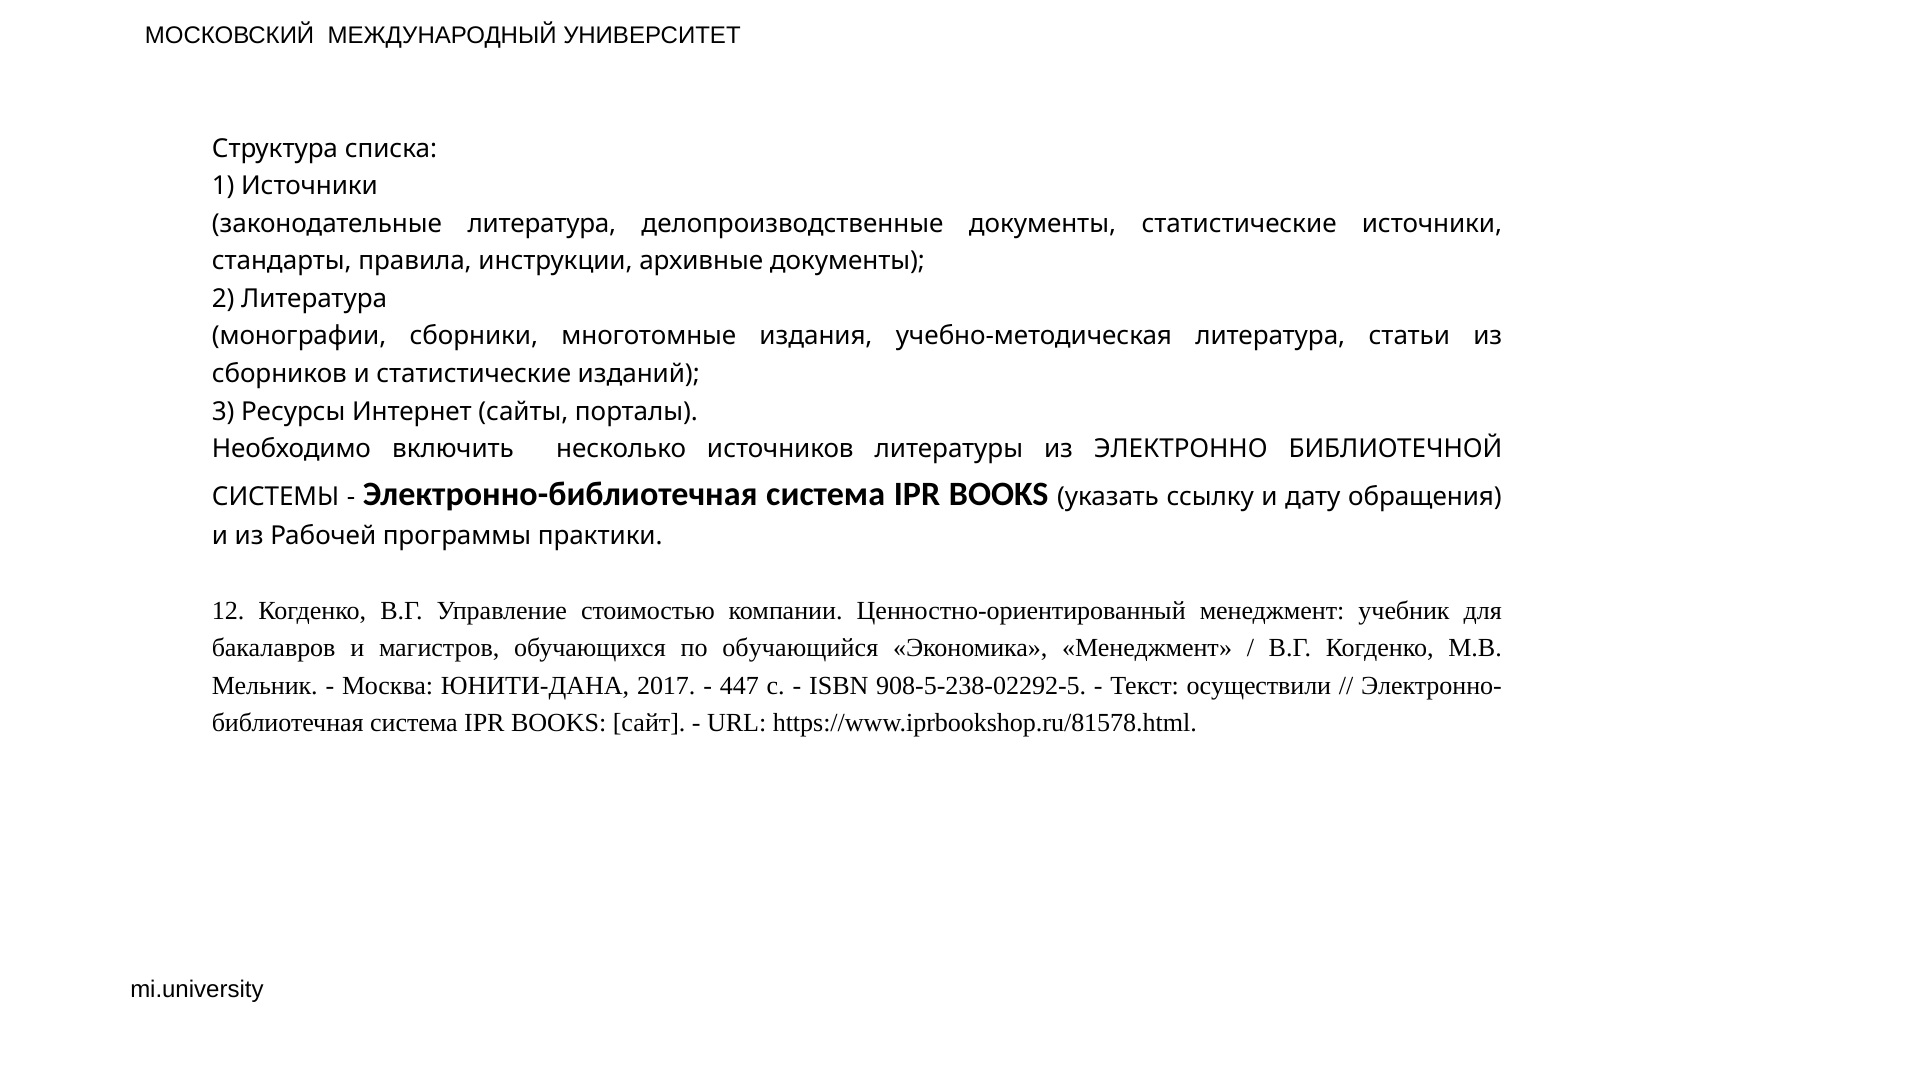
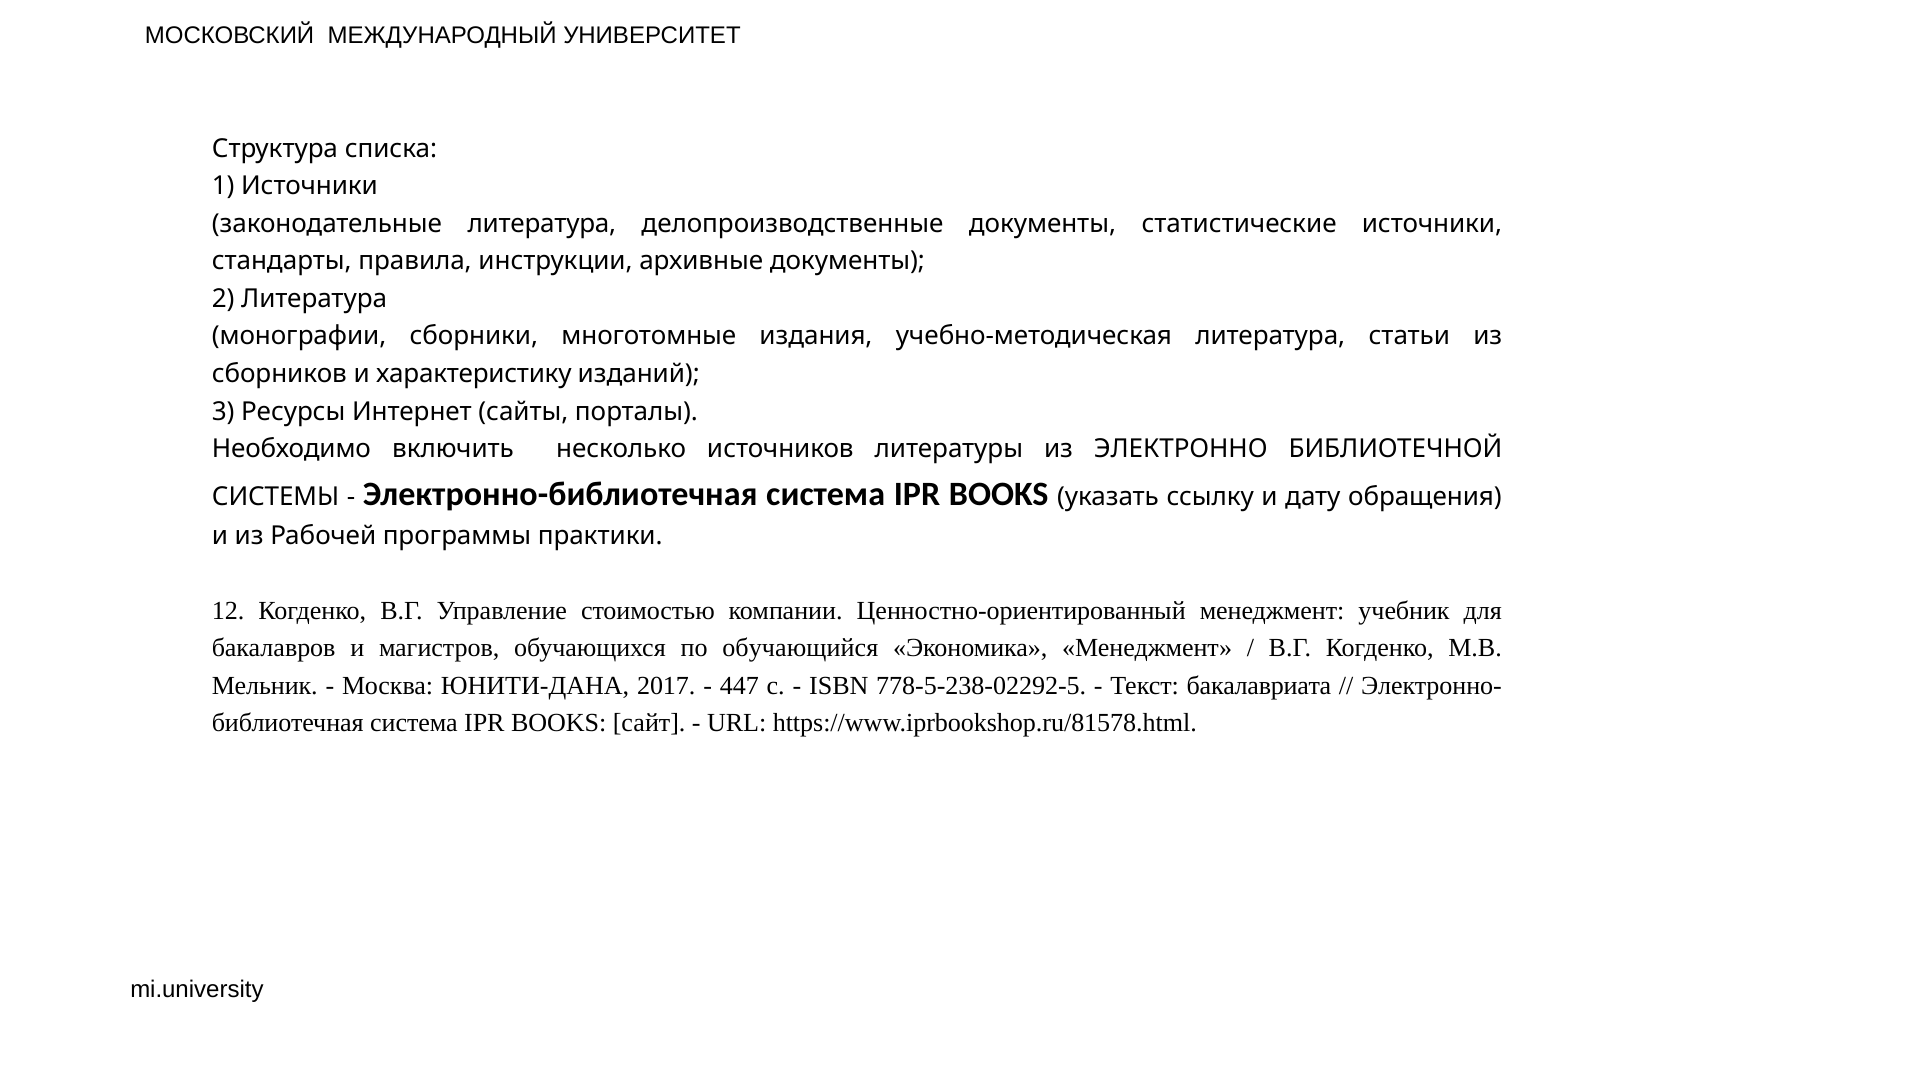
и статистические: статистические -> характеристику (474, 374)
908-5-238-02292-5: 908-5-238-02292-5 -> 778-5-238-02292-5 (981, 686)
осуществили: осуществили -> бакалавриата (1259, 686)
